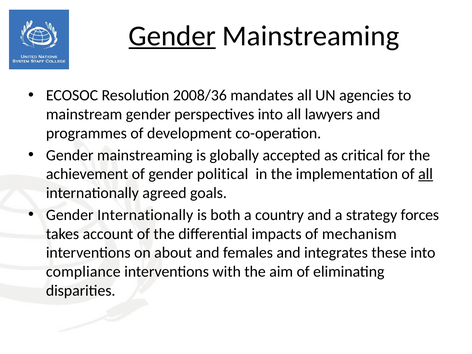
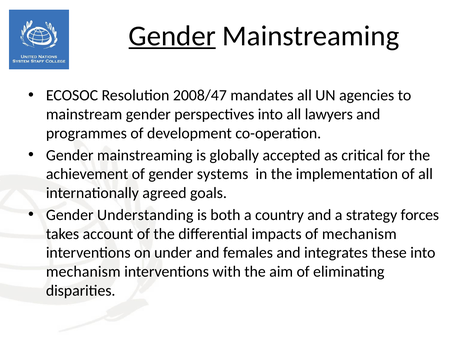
2008/36: 2008/36 -> 2008/47 (200, 95)
political: political -> systems (223, 174)
all underline: present -> none (426, 174)
Gender Internationally: Internationally -> Understanding (145, 215)
about: about -> under (173, 253)
compliance: compliance -> mechanism (83, 272)
